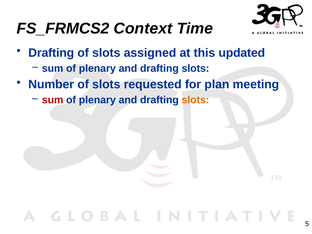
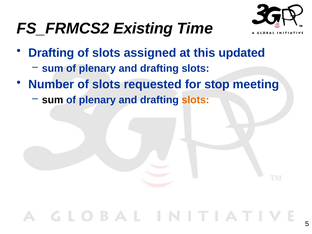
Context: Context -> Existing (143, 29)
plan: plan -> stop (217, 84)
sum colour: red -> black (53, 100)
